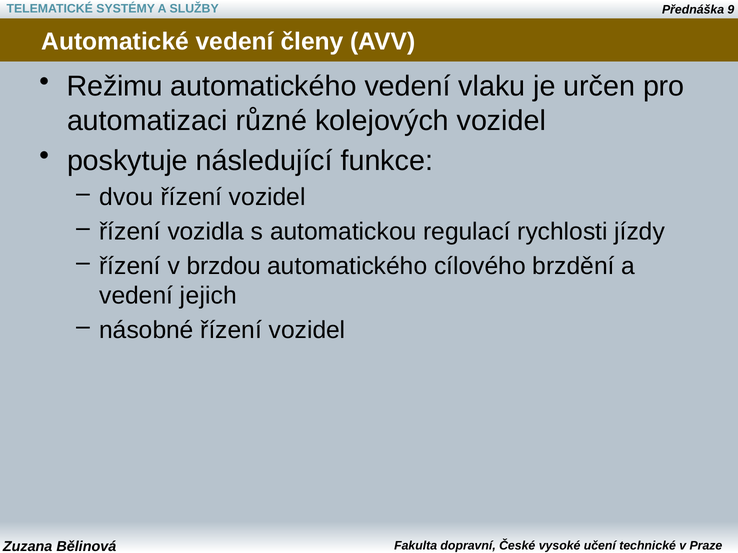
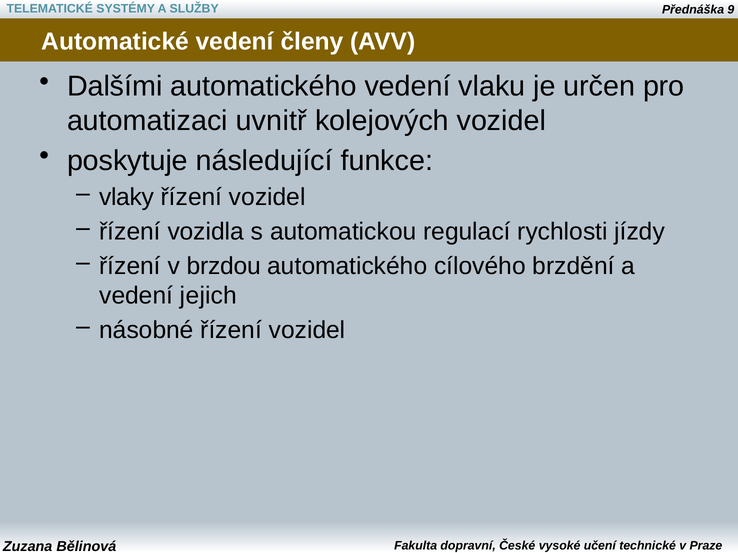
Režimu: Režimu -> Dalšími (115, 86)
různé: různé -> uvnitř (271, 121)
dvou: dvou -> vlaky (127, 197)
